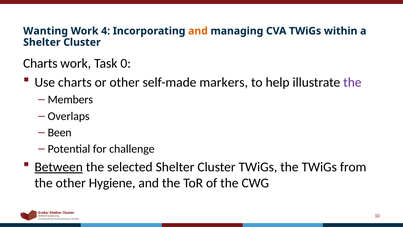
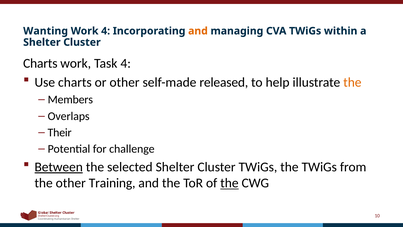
Task 0: 0 -> 4 (126, 63)
markers: markers -> released (224, 82)
the colour: purple -> orange (352, 82)
Been: Been -> Their (60, 132)
Hygiene: Hygiene -> Training (112, 183)
the underline: none -> present (229, 183)
